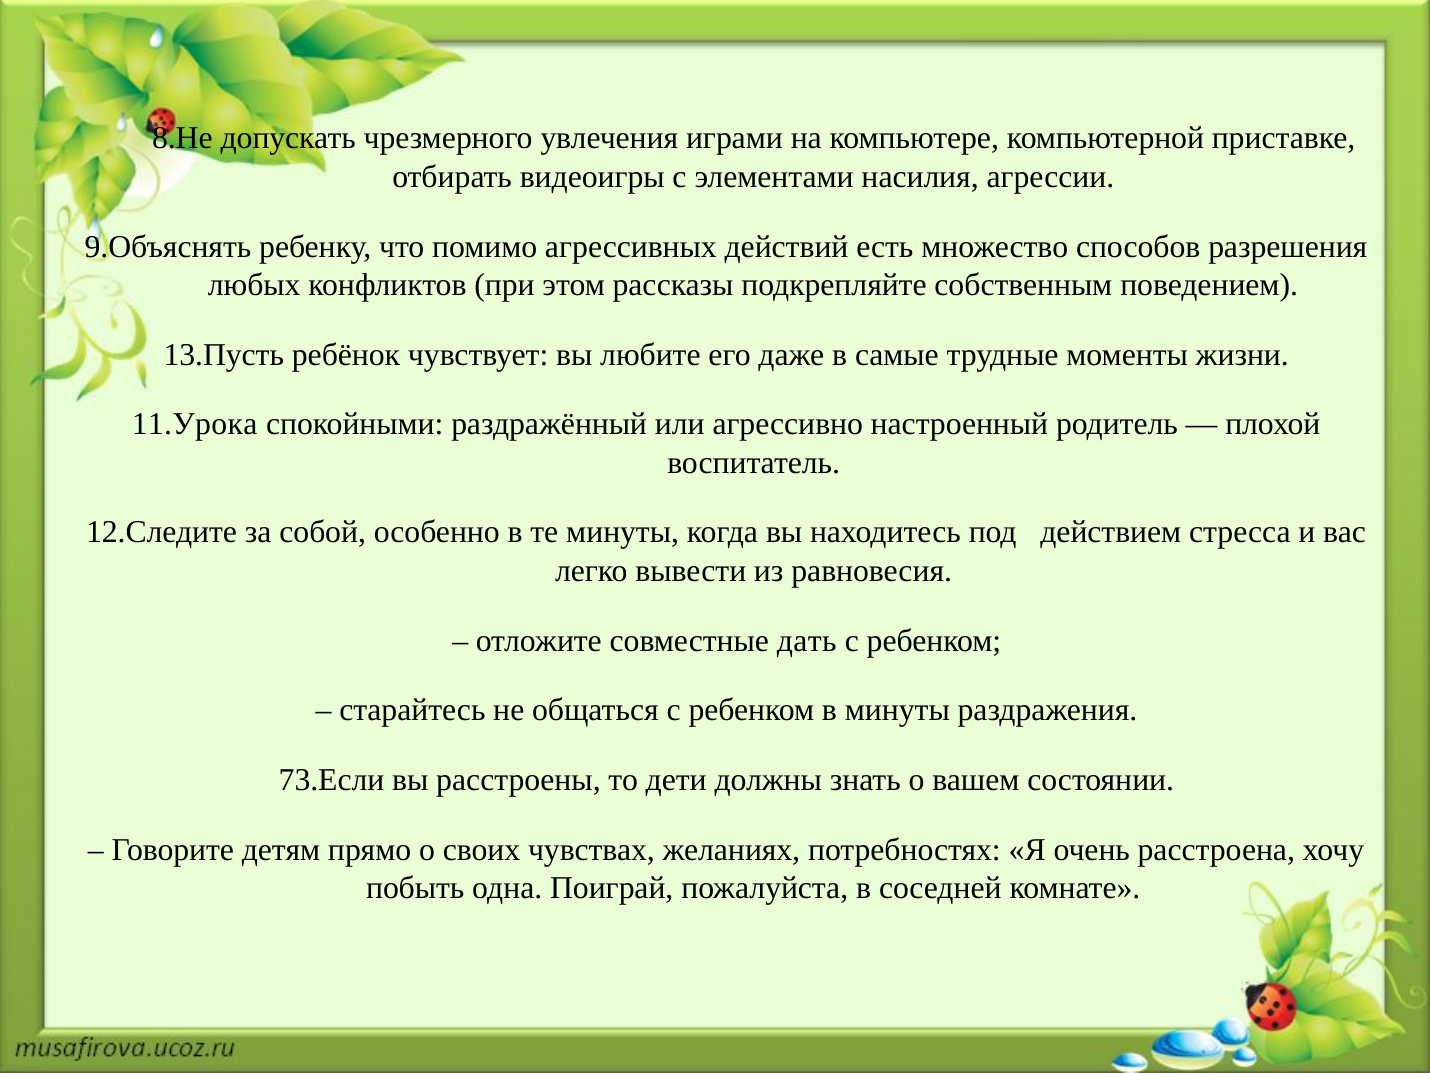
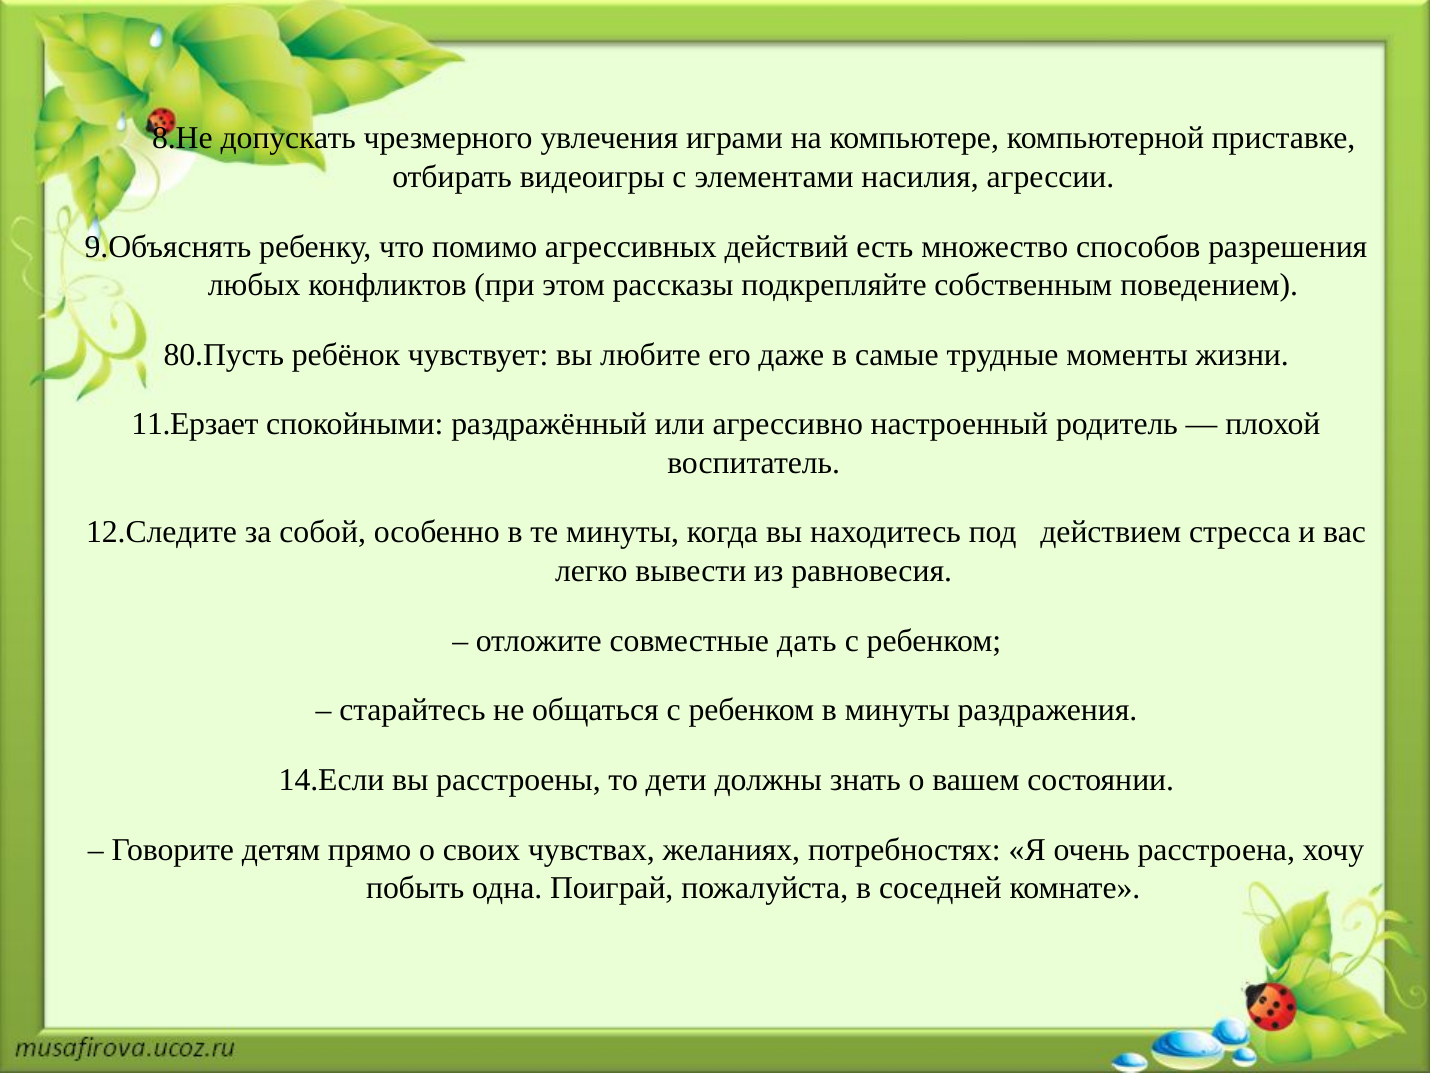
13.Пусть: 13.Пусть -> 80.Пусть (224, 354)
11.Урока: 11.Урока -> 11.Ерзает (195, 424)
73.Если: 73.Если -> 14.Если (332, 780)
